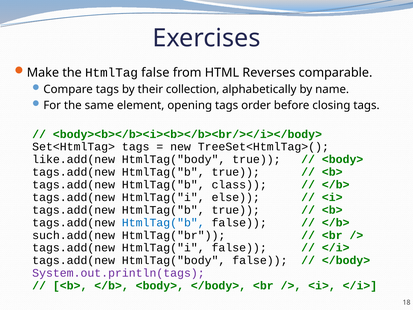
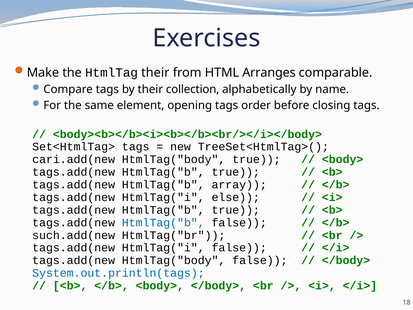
HtmlTag false: false -> their (155, 72)
Reverses: Reverses -> Arranges (269, 72)
like.add(new: like.add(new -> cari.add(new (74, 159)
class: class -> array (239, 185)
System.out.println(tags colour: purple -> blue (118, 273)
